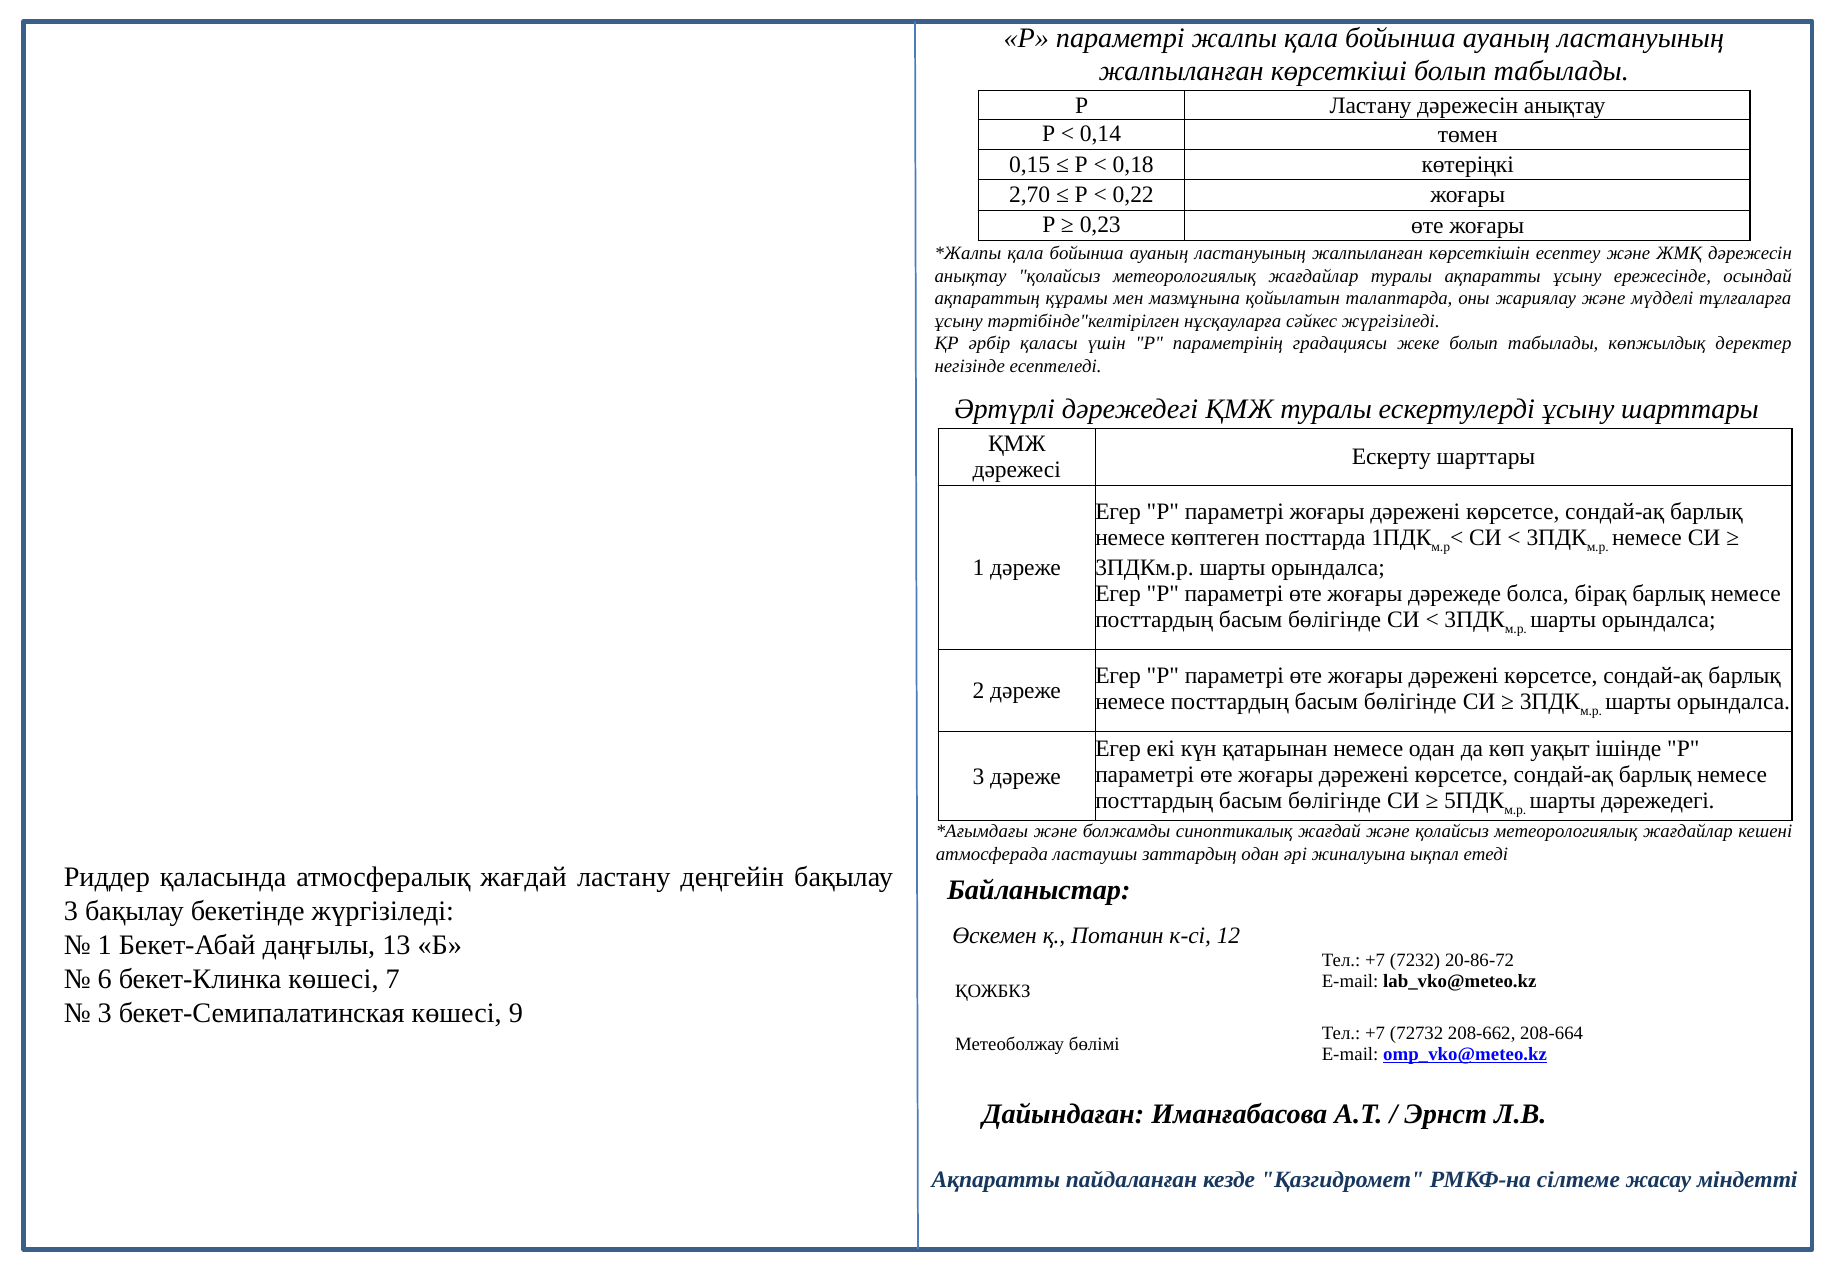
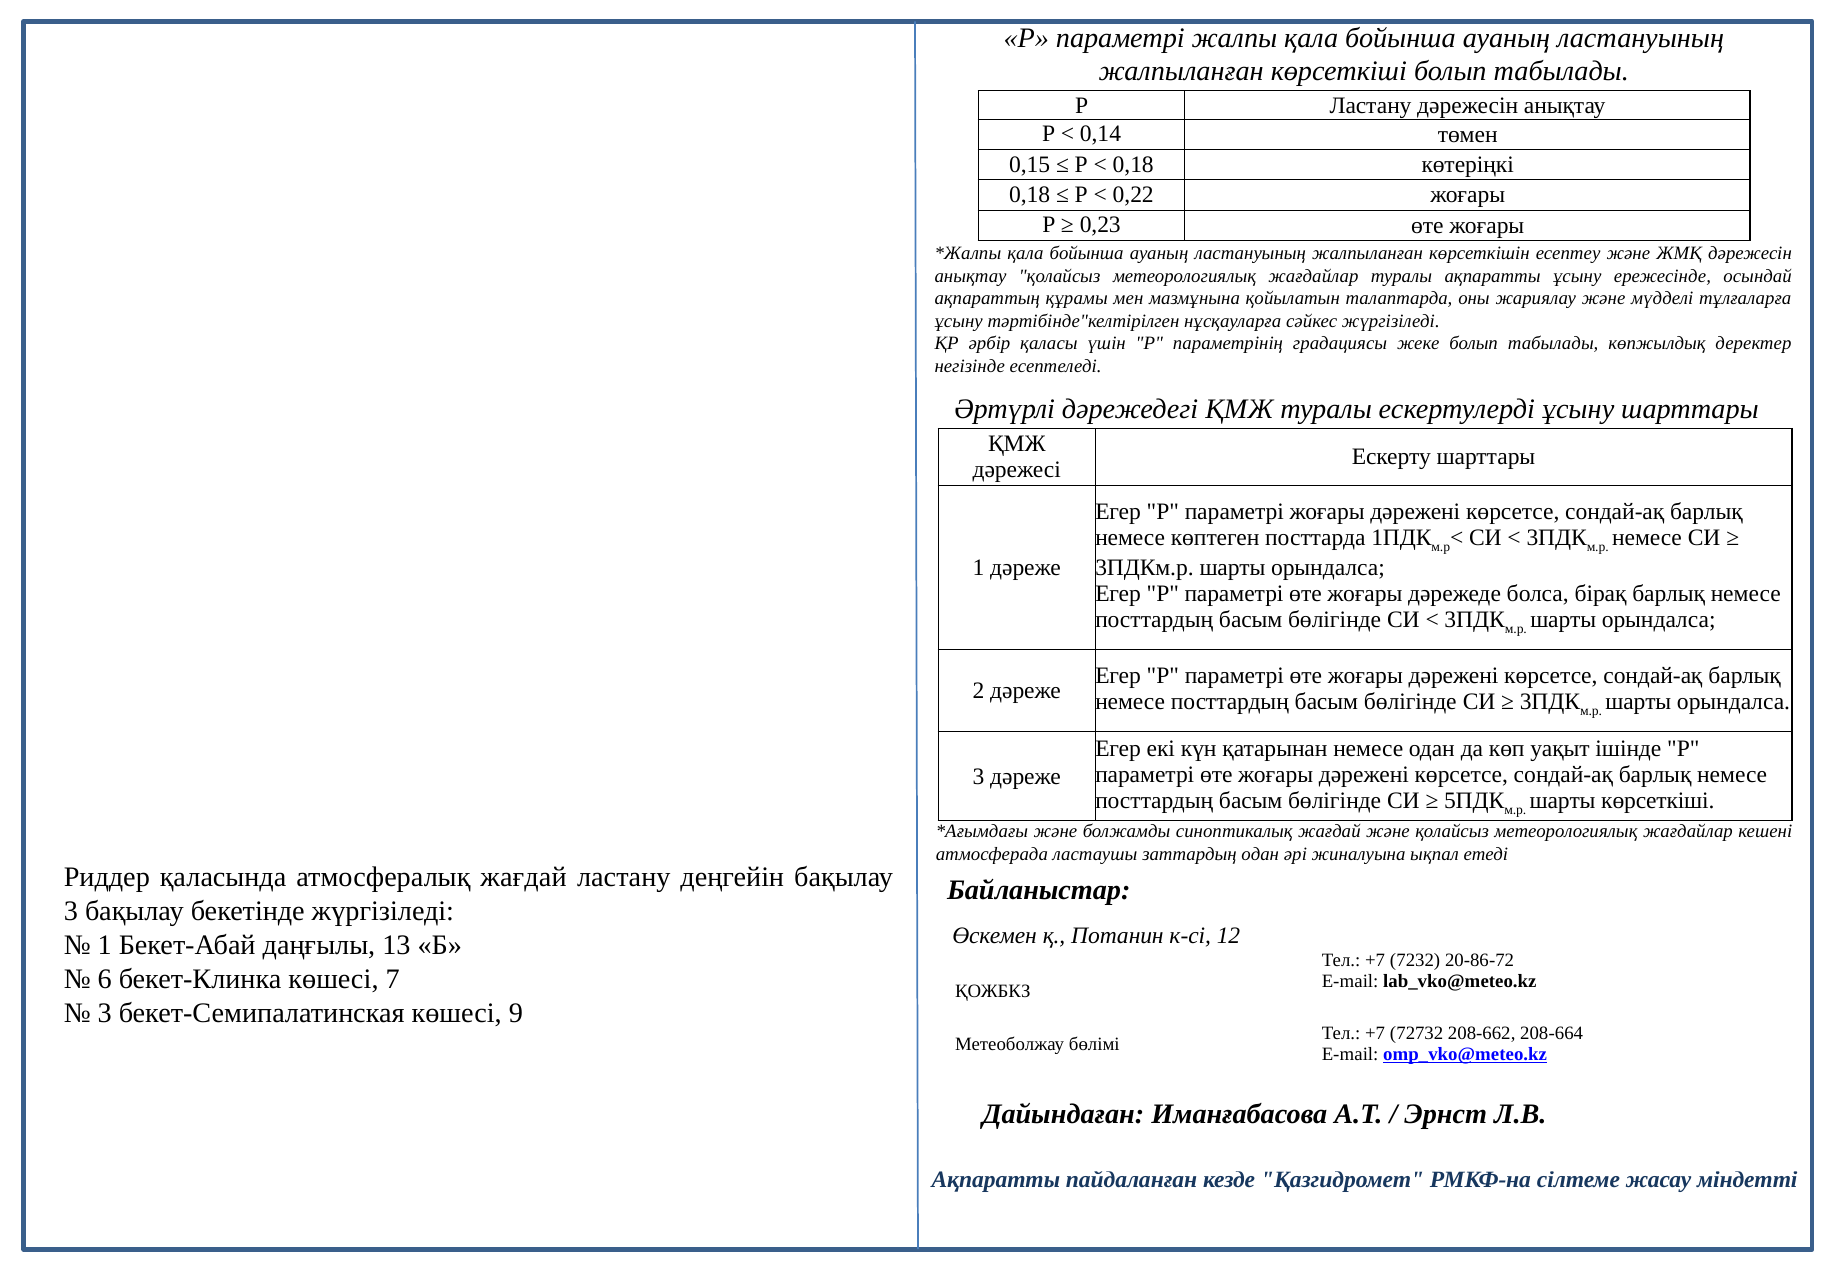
2,70: 2,70 -> 0,18 (1030, 195)
шарты дәрежедегі: дәрежедегі -> көрсеткіші (1658, 801)
